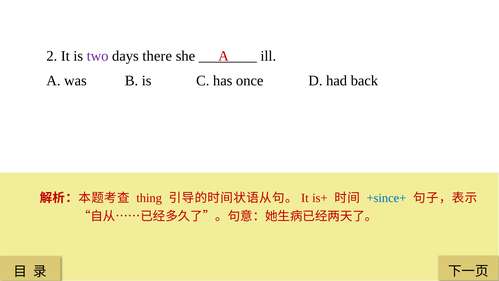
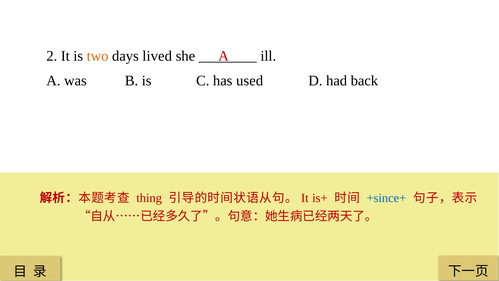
two colour: purple -> orange (98, 56)
there: there -> lived (157, 56)
once: once -> used (250, 80)
